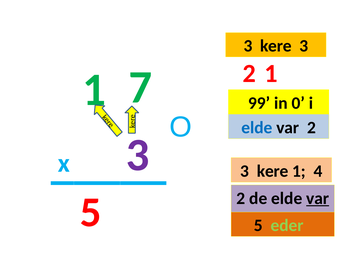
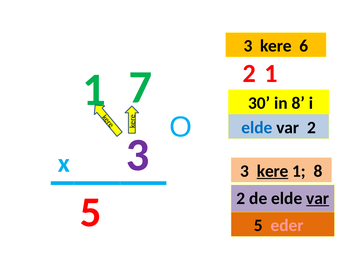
kere 3: 3 -> 6 (304, 46)
99: 99 -> 30 (259, 103)
in 0: 0 -> 8 (298, 103)
kere underline: none -> present (273, 171)
1 4: 4 -> 8 (318, 171)
eder colour: light green -> pink (287, 225)
